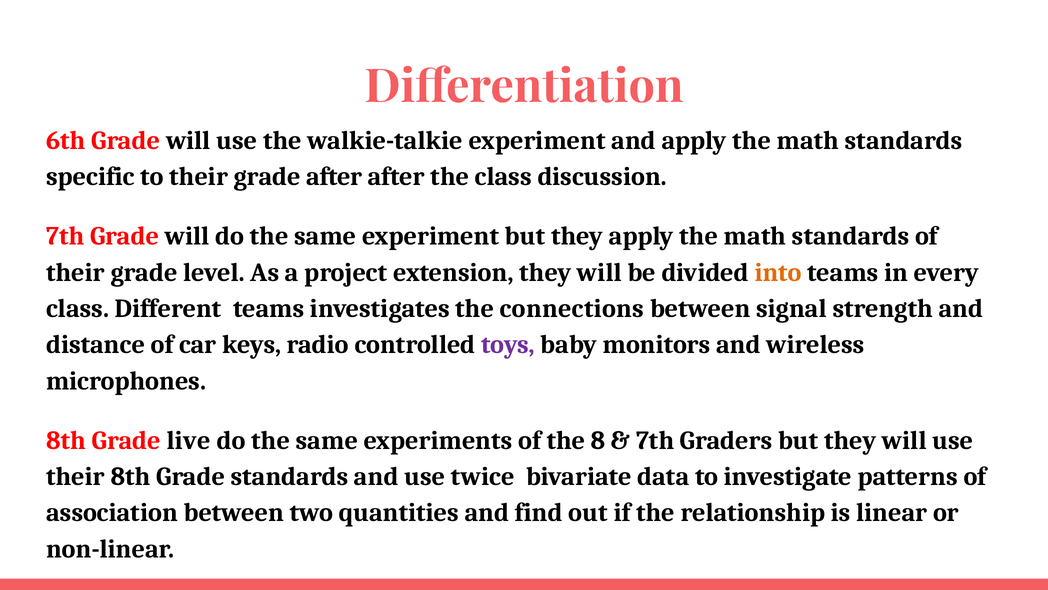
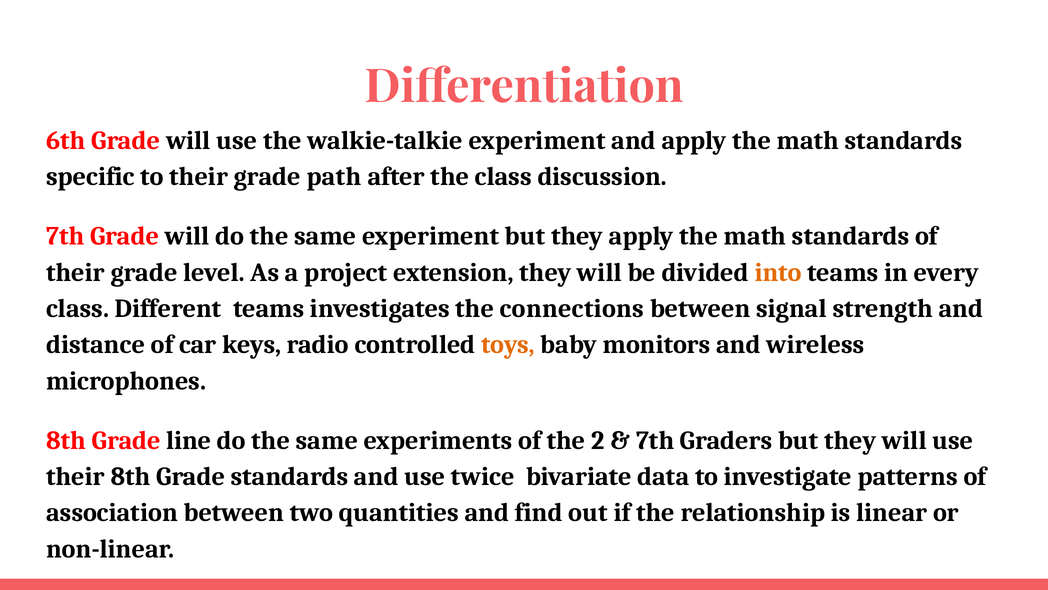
grade after: after -> path (334, 177)
toys colour: purple -> orange (508, 344)
live: live -> line (189, 440)
8: 8 -> 2 (598, 440)
